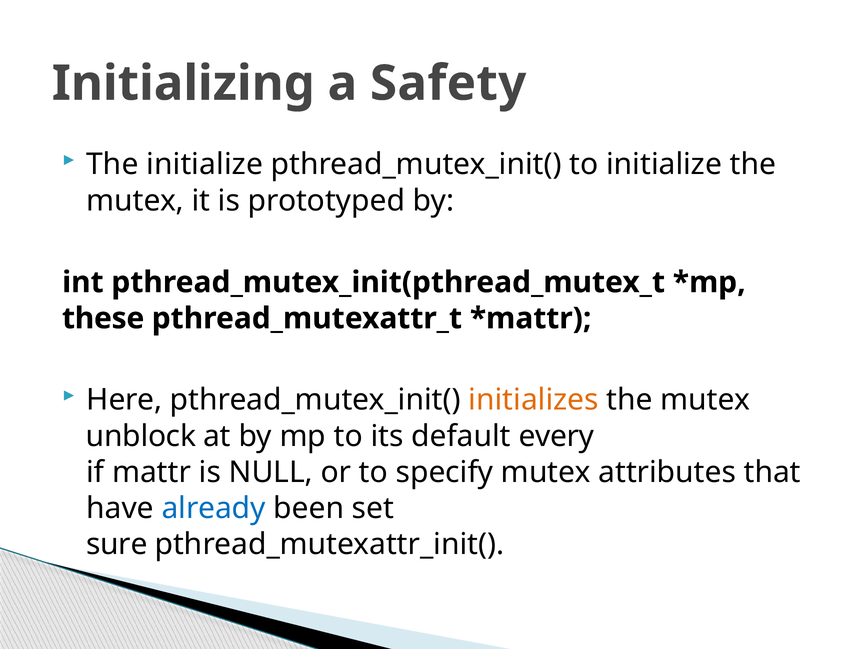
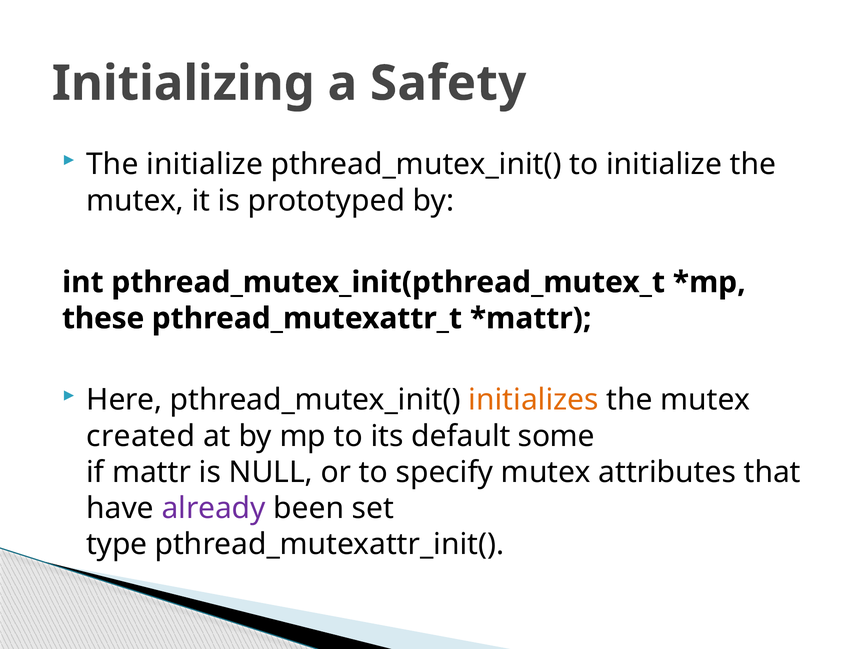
unblock: unblock -> created (141, 436)
every: every -> some (556, 436)
already colour: blue -> purple (214, 508)
sure: sure -> type (117, 544)
